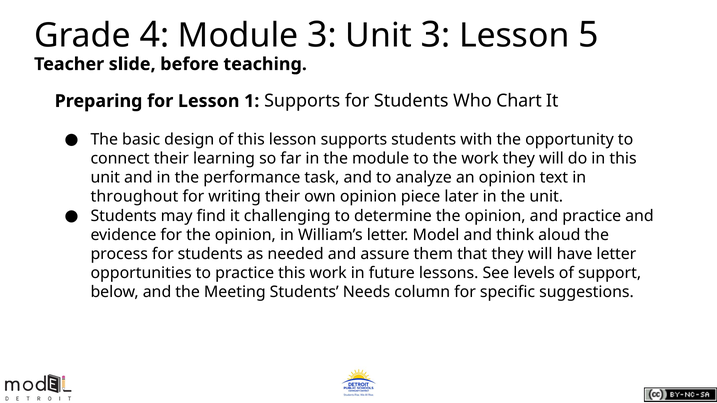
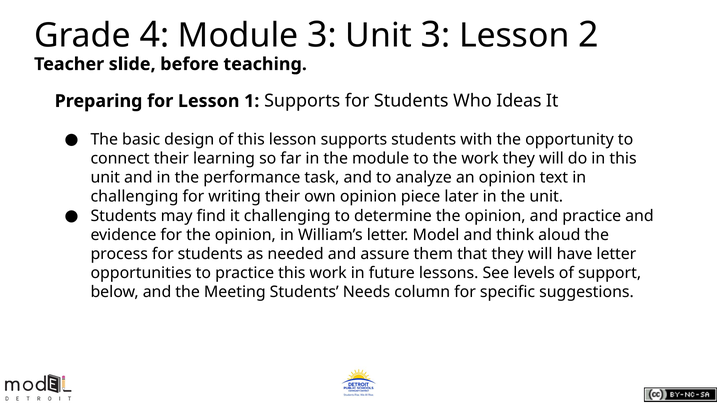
5: 5 -> 2 (589, 35)
Chart: Chart -> Ideas (519, 101)
throughout: throughout -> challenging (134, 197)
